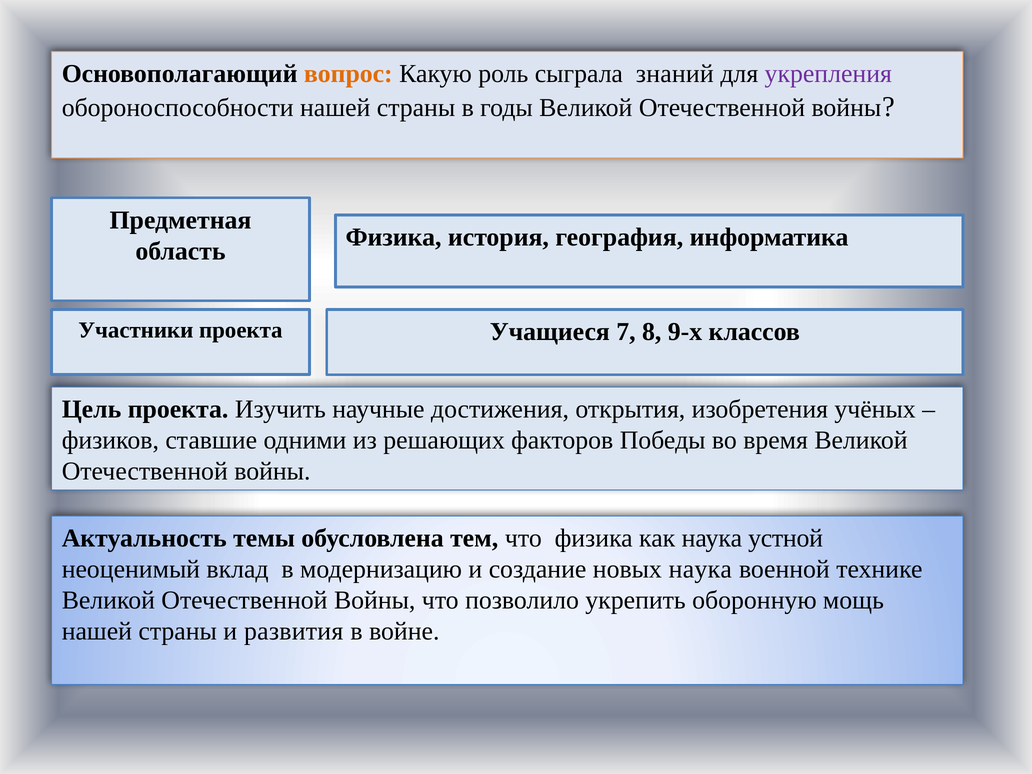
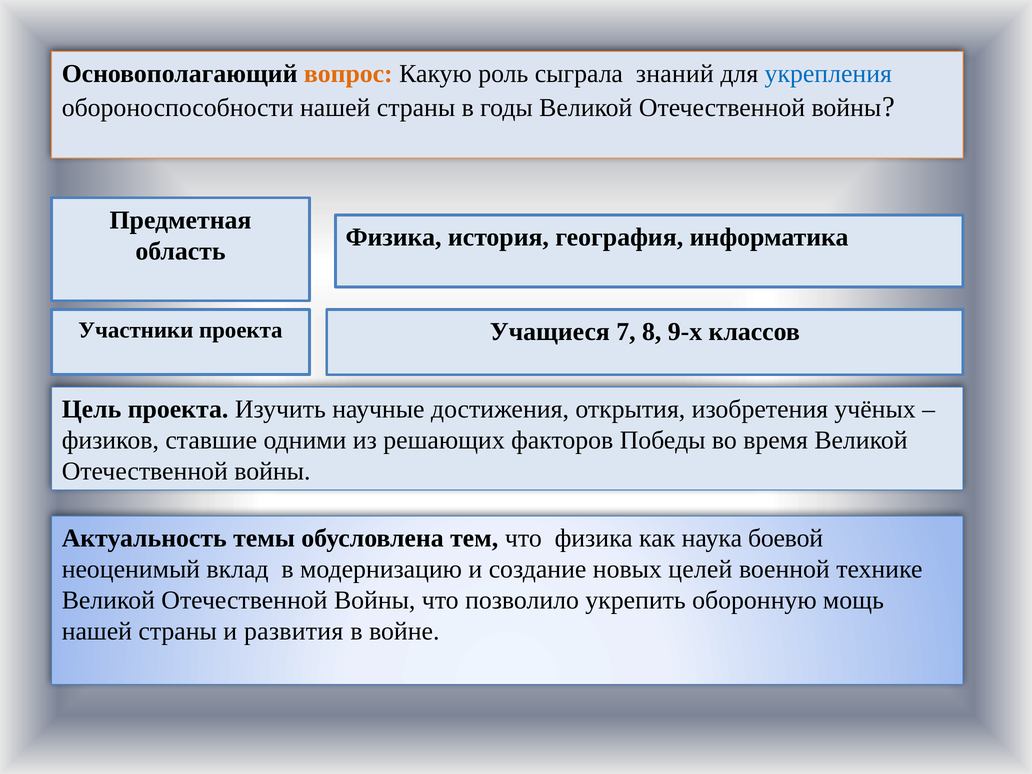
укрепления colour: purple -> blue (828, 74)
устной: устной -> боевой (786, 538)
новых наука: наука -> целей (700, 569)
